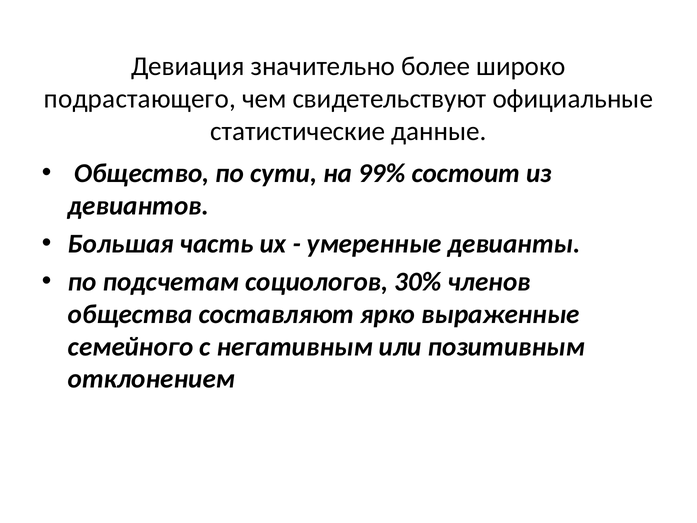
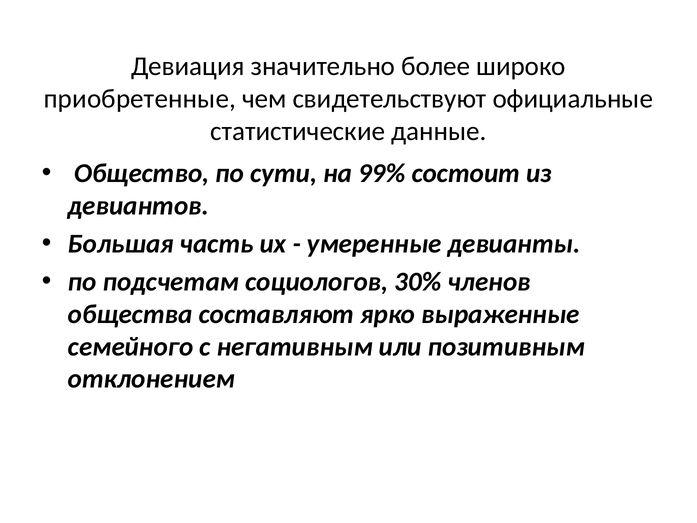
подрастающего: подрастающего -> приобретенные (140, 99)
